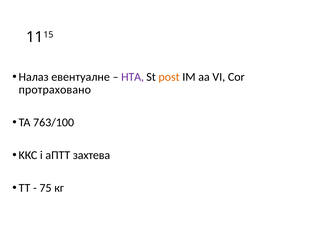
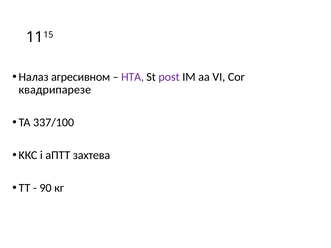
евентуалне: евентуалне -> агресивном (81, 77)
post colour: orange -> purple (169, 77)
протраховано: протраховано -> квадрипарезе (55, 90)
763/100: 763/100 -> 337/100 (54, 123)
75: 75 -> 90 (46, 188)
